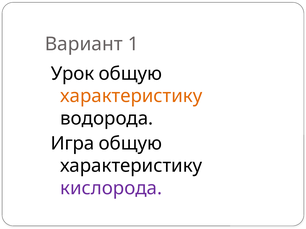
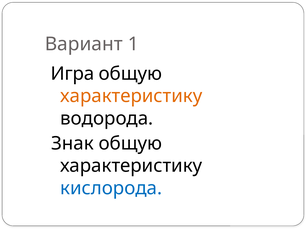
Урок: Урок -> Игра (73, 74)
Игра: Игра -> Знак (72, 144)
кислорода colour: purple -> blue (111, 189)
